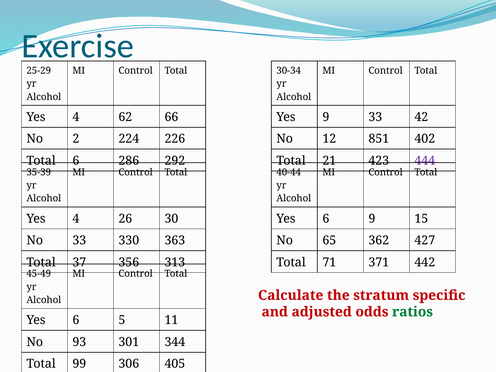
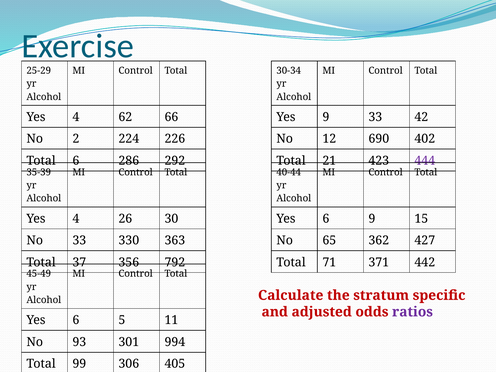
851: 851 -> 690 (379, 139)
313: 313 -> 792 (175, 262)
ratios colour: green -> purple (412, 312)
344: 344 -> 994 (175, 342)
